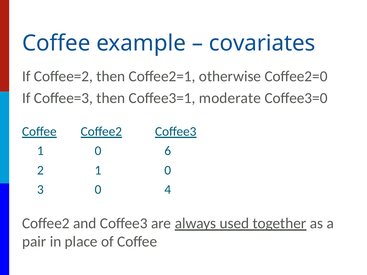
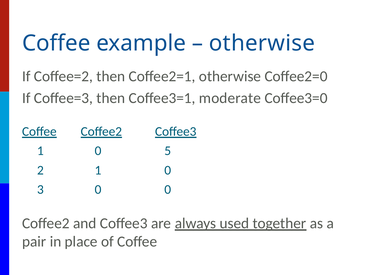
covariates: covariates -> otherwise (262, 43)
6: 6 -> 5 (168, 151)
0 4: 4 -> 0 (168, 190)
